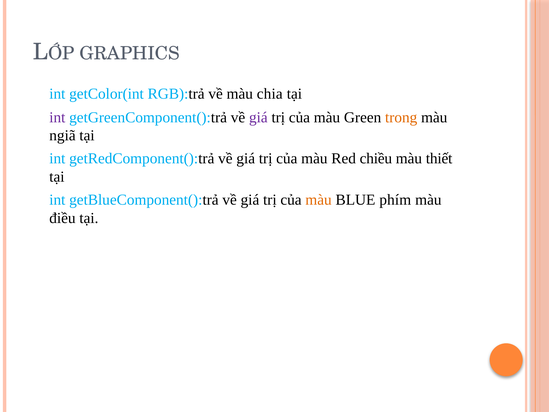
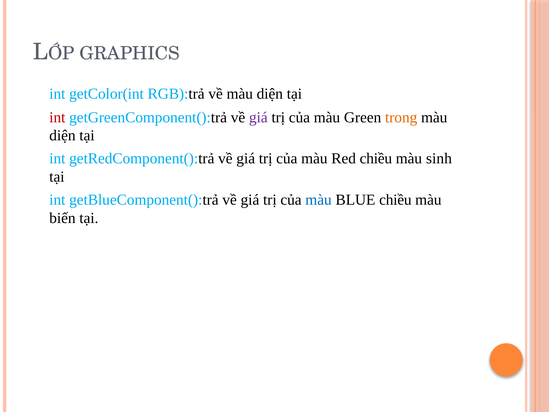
về màu chia: chia -> diện (270, 94)
int colour: purple -> red (57, 117)
ngiã: ngiã -> diện (62, 136)
thiết: thiết -> sinh (439, 158)
màu colour: orange -> blue (319, 200)
BLUE phím: phím -> chiều (395, 200)
điều: điều -> biến (62, 218)
